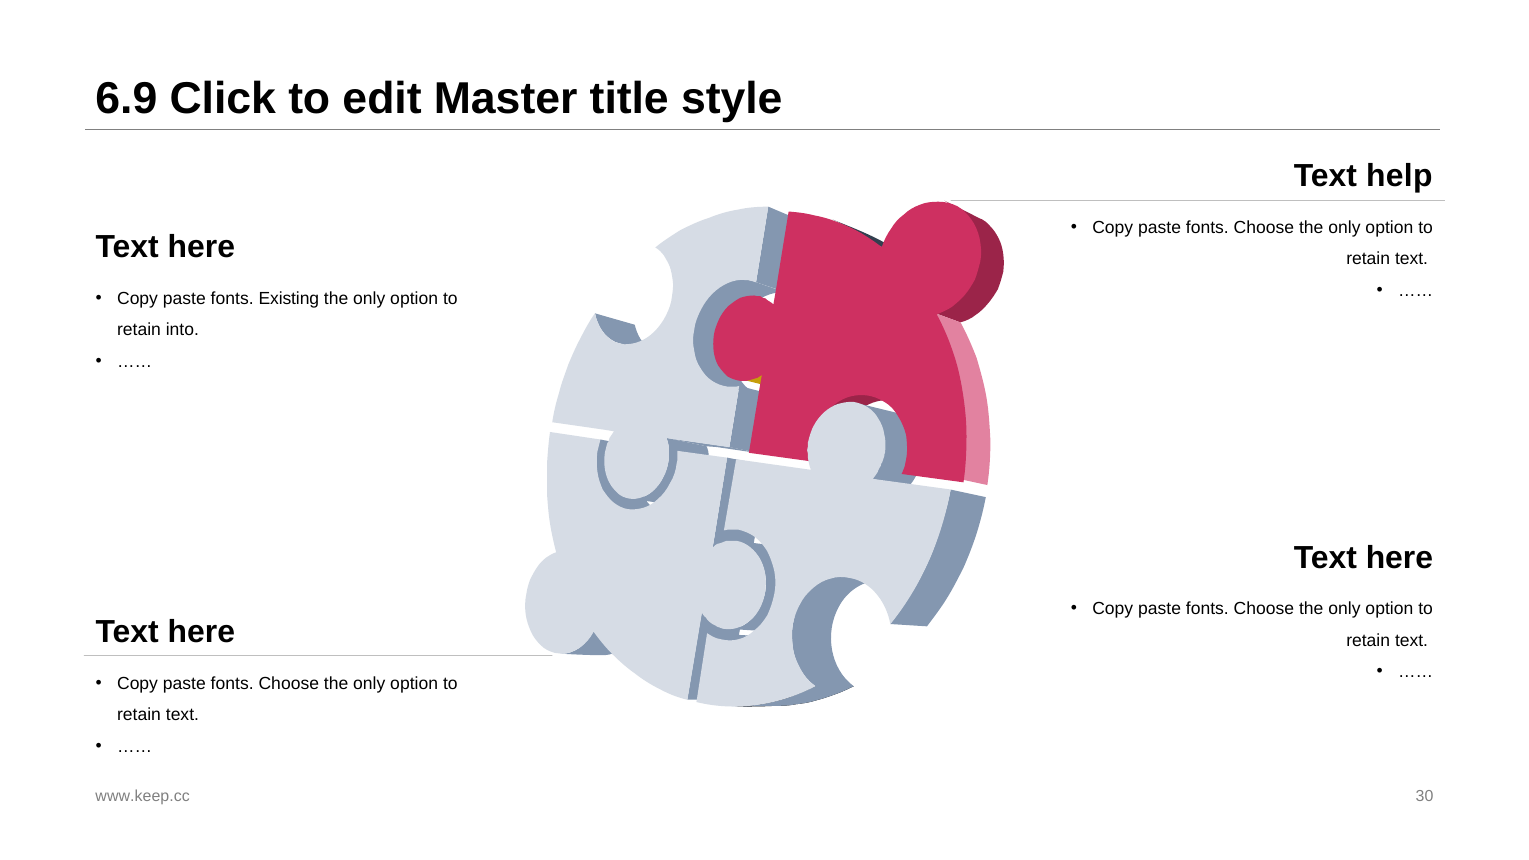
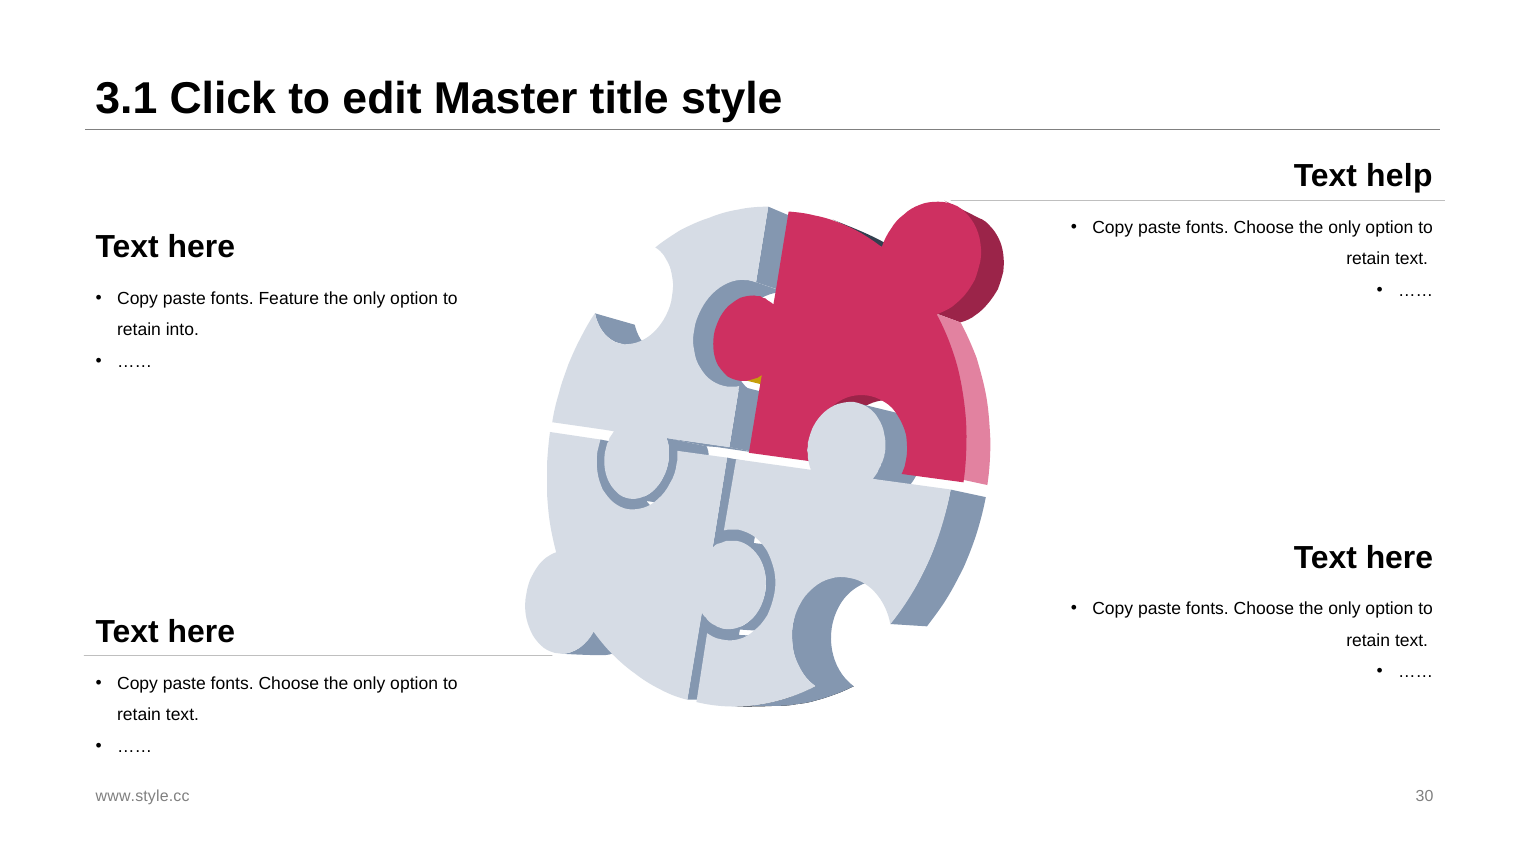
6.9: 6.9 -> 3.1 (126, 99)
Existing: Existing -> Feature (289, 298)
www.keep.cc: www.keep.cc -> www.style.cc (143, 797)
